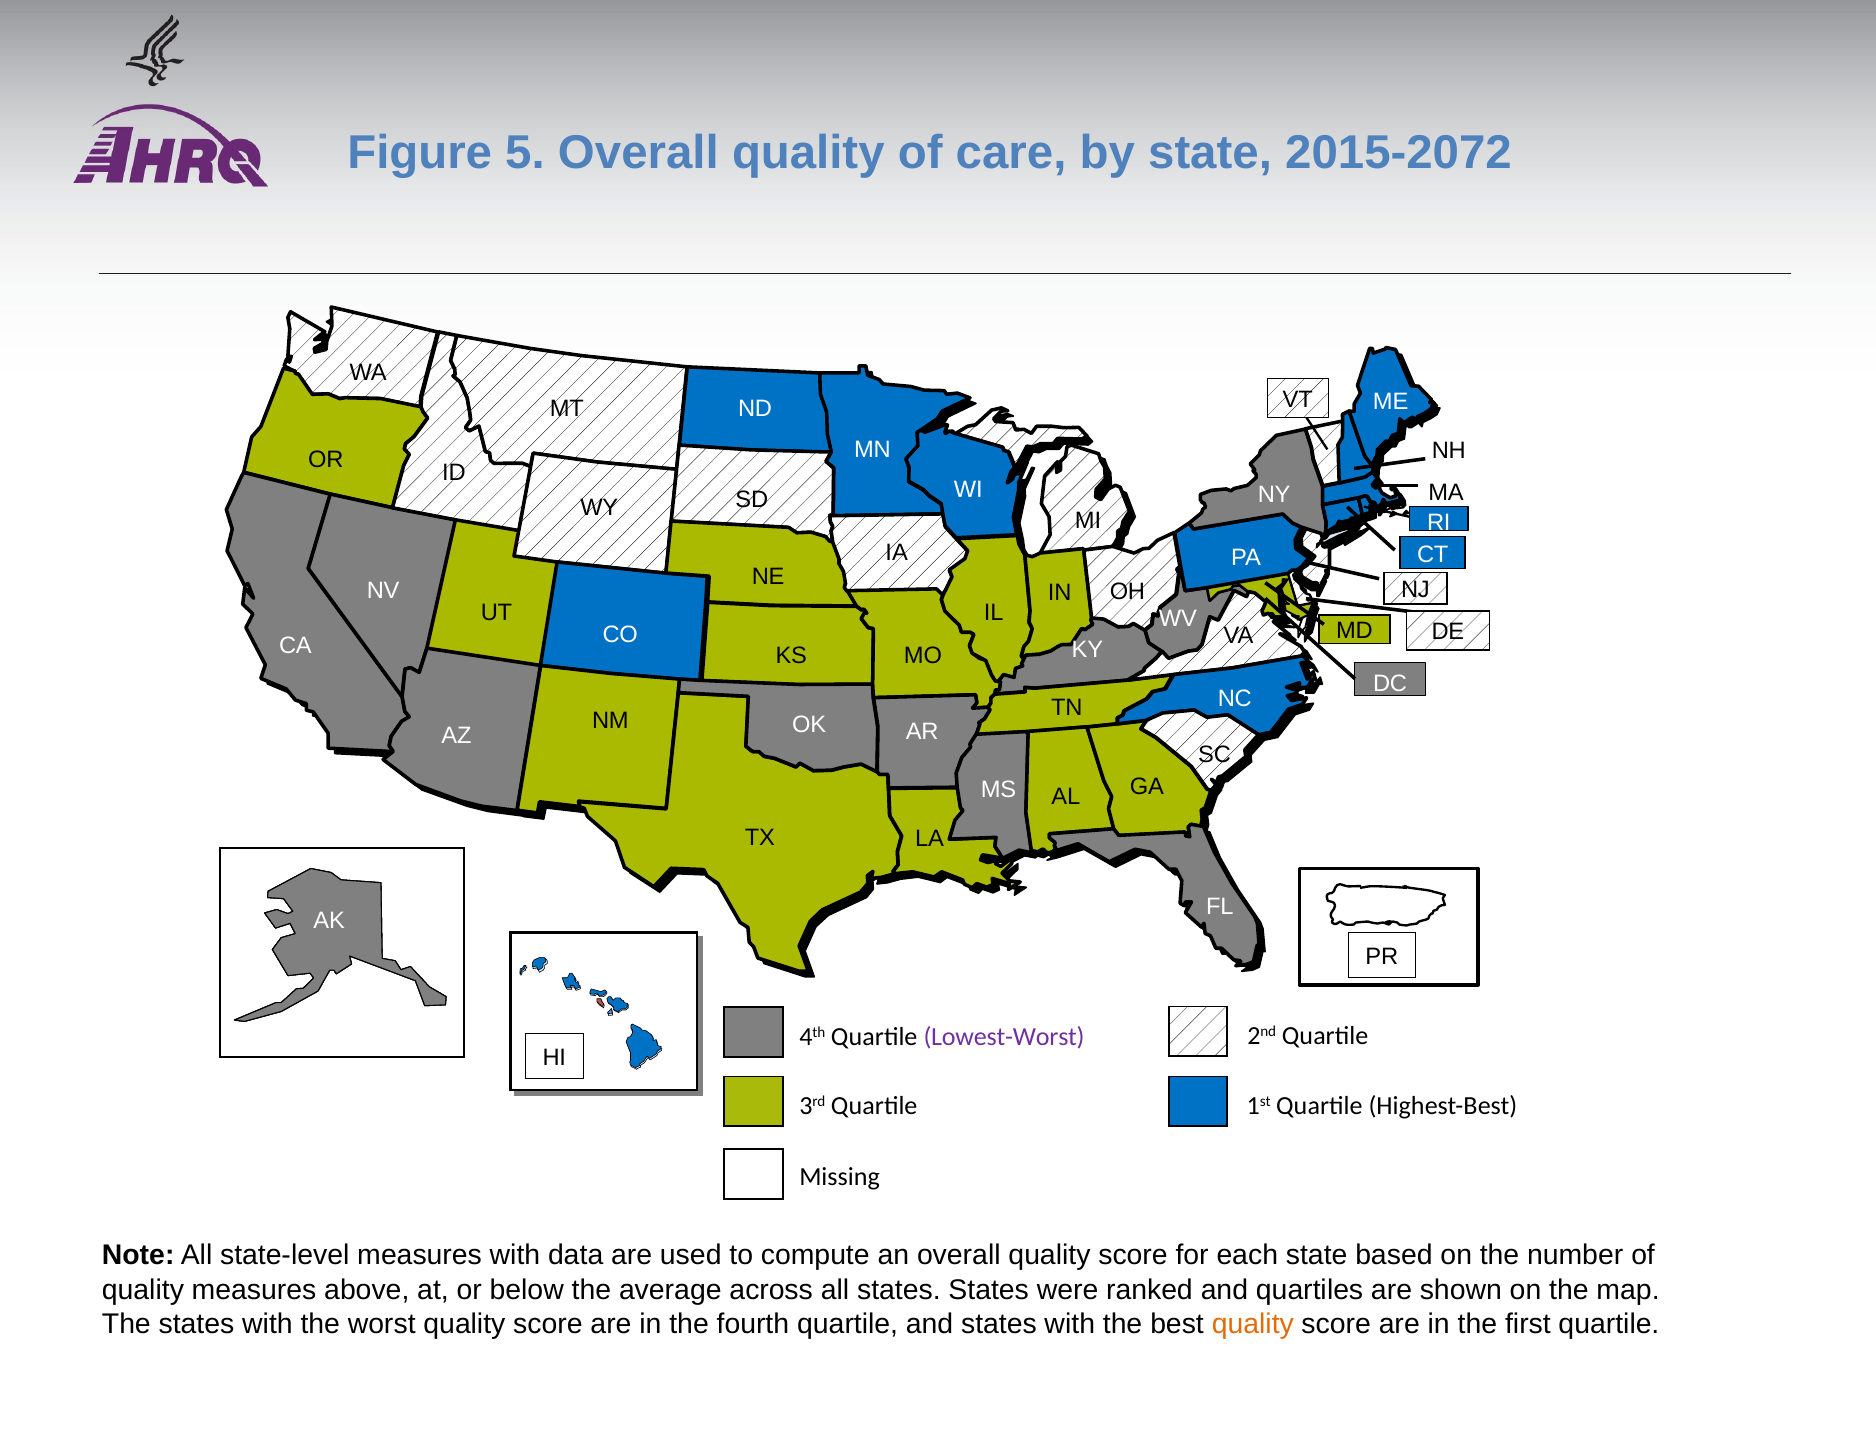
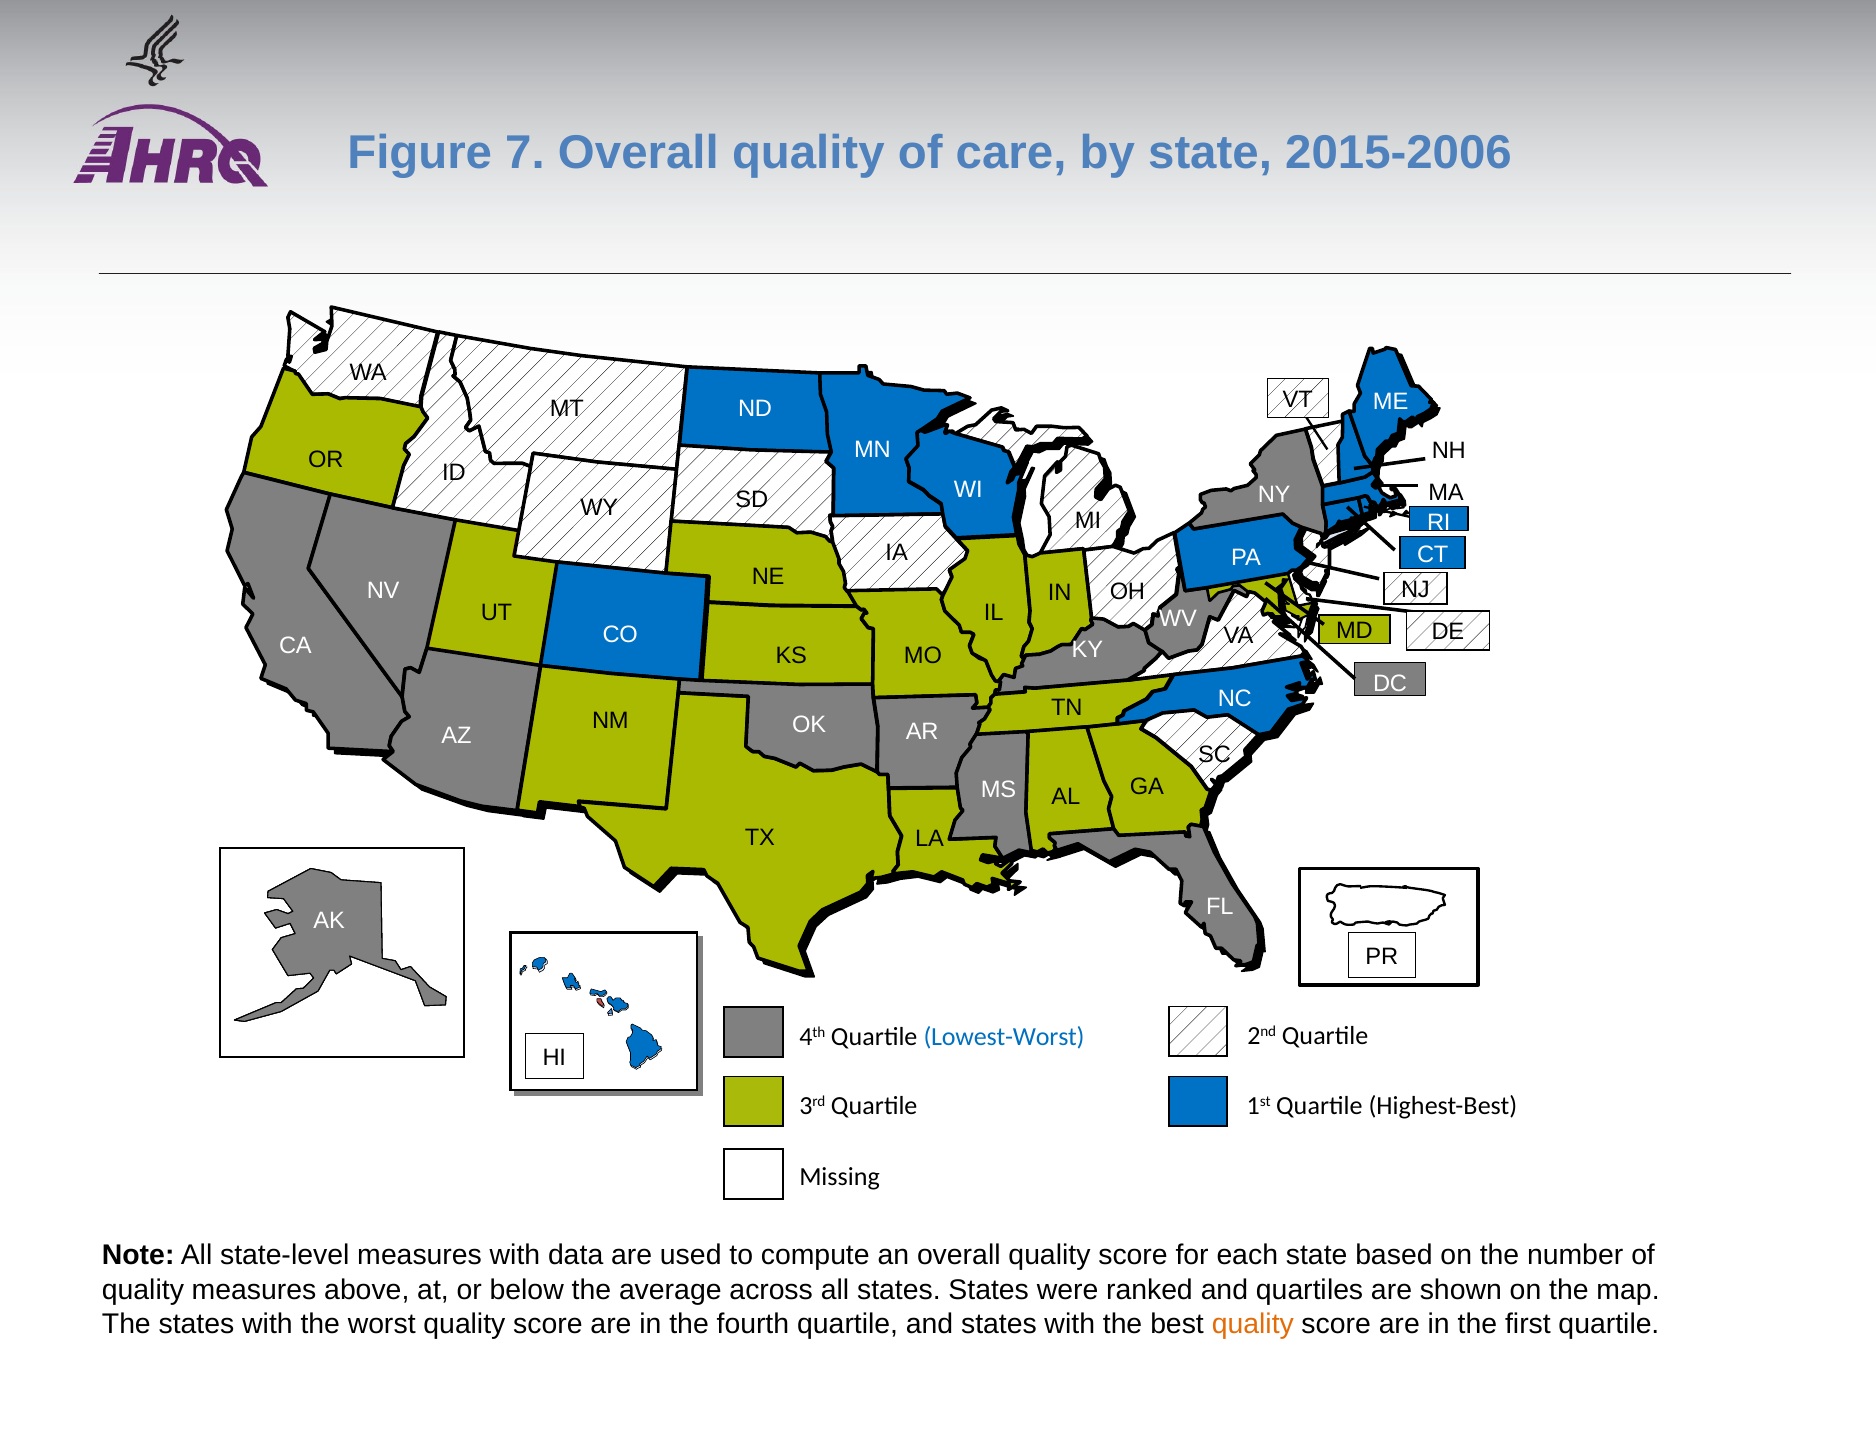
5: 5 -> 7 (525, 153)
2015-2072: 2015-2072 -> 2015-2006 (1398, 153)
Lowest-Worst colour: purple -> blue (1004, 1036)
